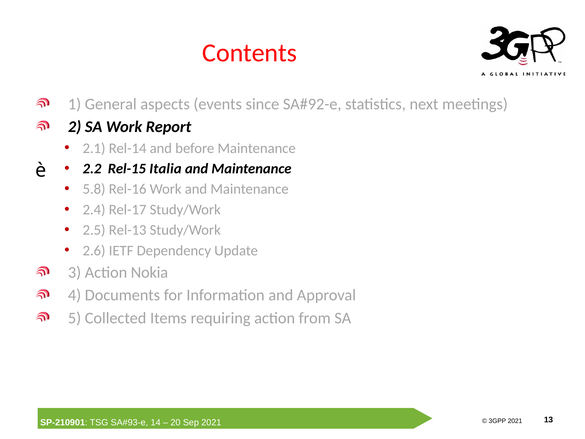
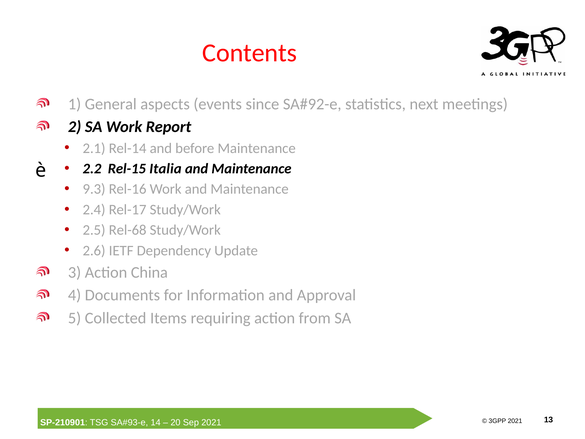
5.8: 5.8 -> 9.3 (94, 189)
Rel-13: Rel-13 -> Rel-68 (128, 230)
Nokia: Nokia -> China (149, 272)
